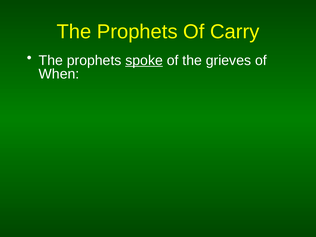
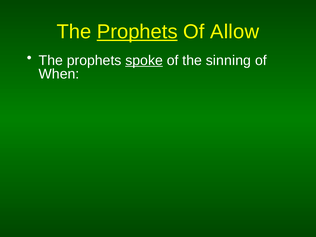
Prophets underline: none -> present (137, 32)
Carry: Carry -> Allow (235, 32)
grieves: grieves -> sinning (228, 60)
